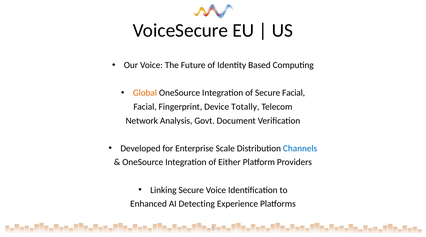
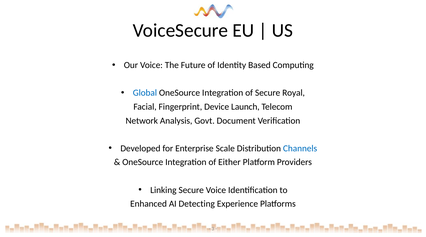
Global colour: orange -> blue (145, 93)
Secure Facial: Facial -> Royal (294, 93)
Totally: Totally -> Launch (245, 107)
